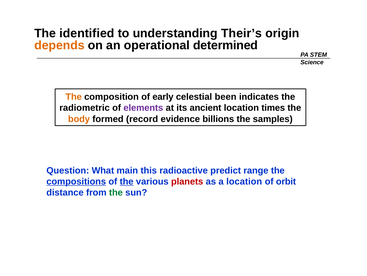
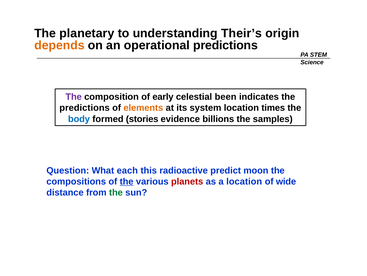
identified: identified -> planetary (87, 33)
operational determined: determined -> predictions (226, 45)
The colour: orange -> purple (74, 97)
radiometric: radiometric -> predictions (85, 108)
elements colour: purple -> orange (143, 108)
ancient: ancient -> system (205, 108)
body colour: orange -> blue (79, 119)
record: record -> stories (142, 119)
main: main -> each (127, 170)
range: range -> moon (256, 170)
compositions underline: present -> none (76, 181)
orbit: orbit -> wide (286, 181)
